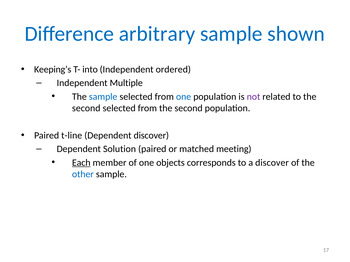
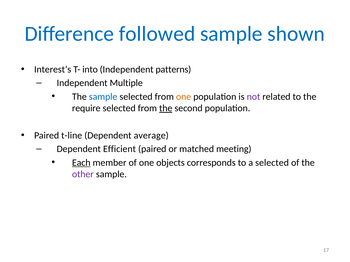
arbitrary: arbitrary -> followed (157, 34)
Keeping’s: Keeping’s -> Interest’s (53, 70)
ordered: ordered -> patterns (173, 70)
one colour: blue -> orange (184, 97)
second: second -> require (86, 108)
the underline: none -> present (166, 108)
Dependent discover: discover -> average (151, 136)
Solution: Solution -> Efficient (119, 149)
a discover: discover -> selected (272, 163)
other colour: blue -> purple (83, 175)
